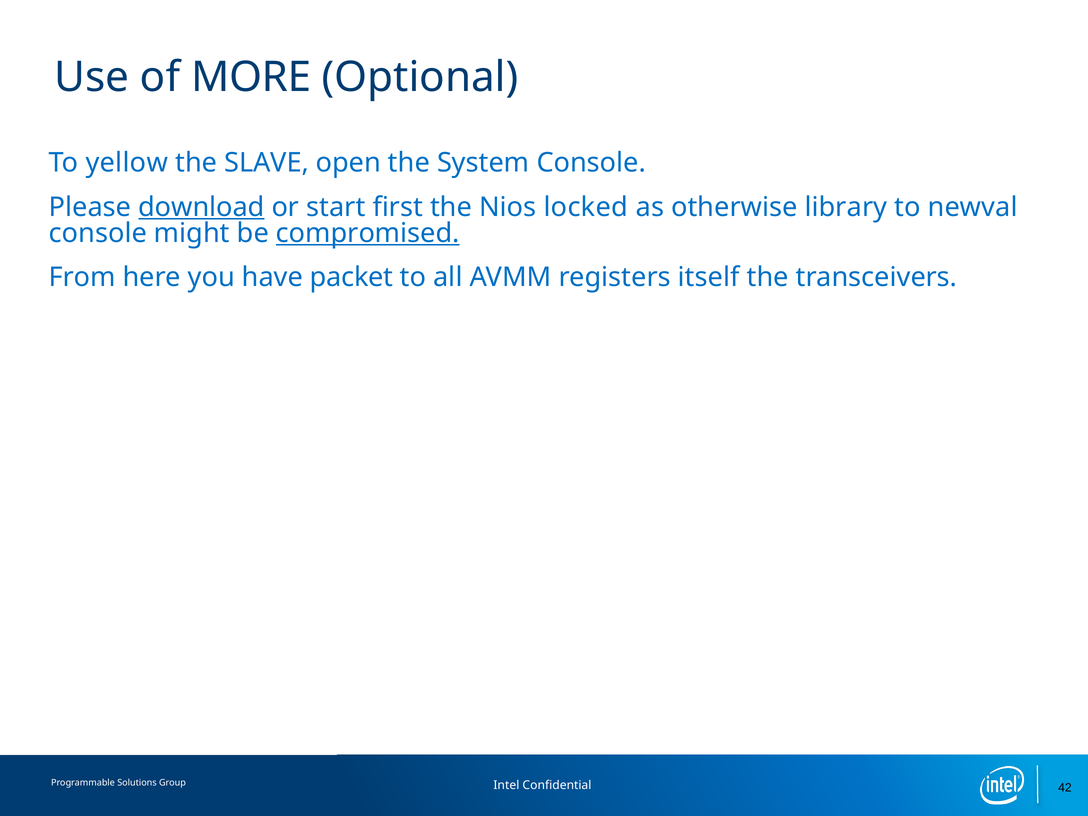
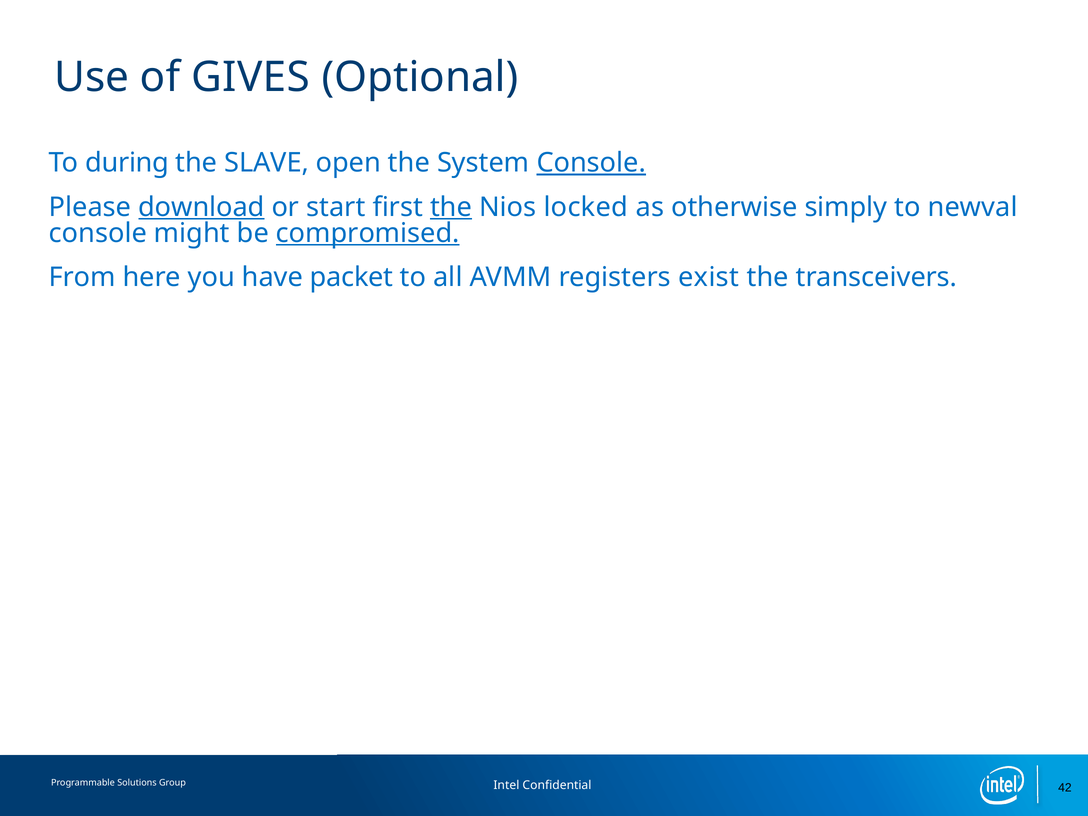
MORE: MORE -> GIVES (251, 77)
yellow: yellow -> during (127, 163)
Console underline: none -> present (591, 163)
the underline: none -> present (451, 207)
library: library -> simply (846, 207)
itself: itself -> exist (709, 277)
